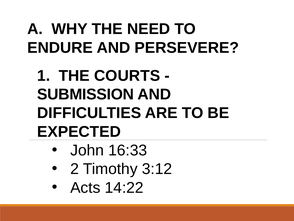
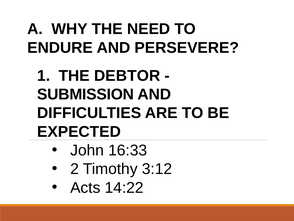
COURTS: COURTS -> DEBTOR (127, 76)
